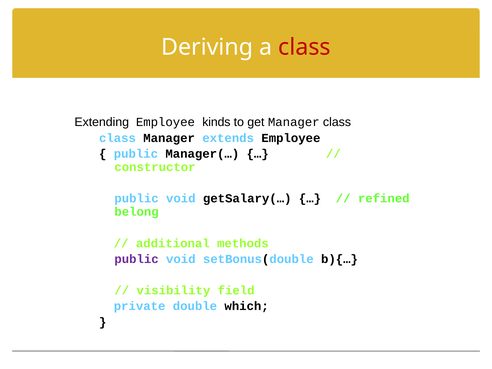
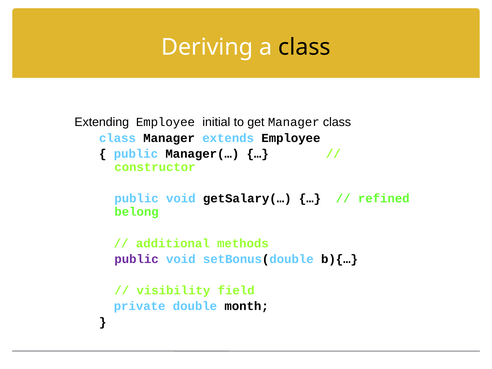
class colour: red -> black (304, 47)
kinds: kinds -> initial (216, 122)
which: which -> month (247, 306)
